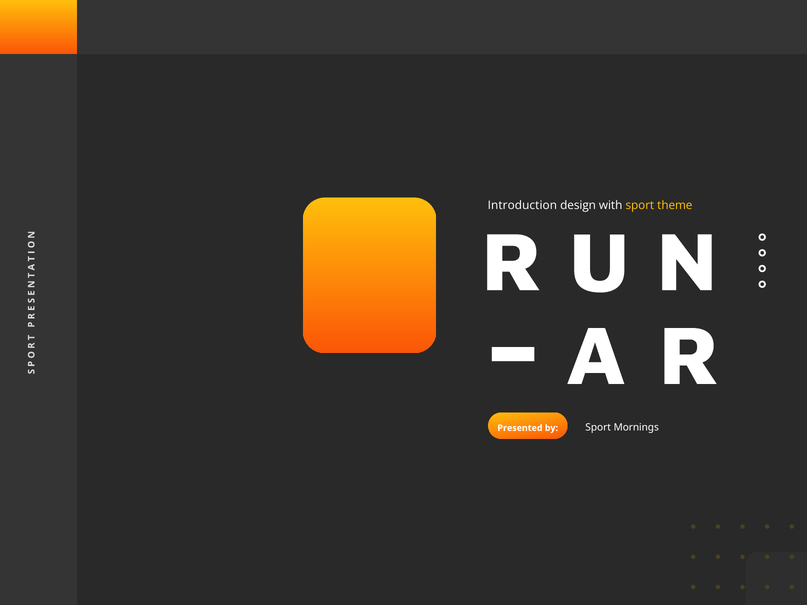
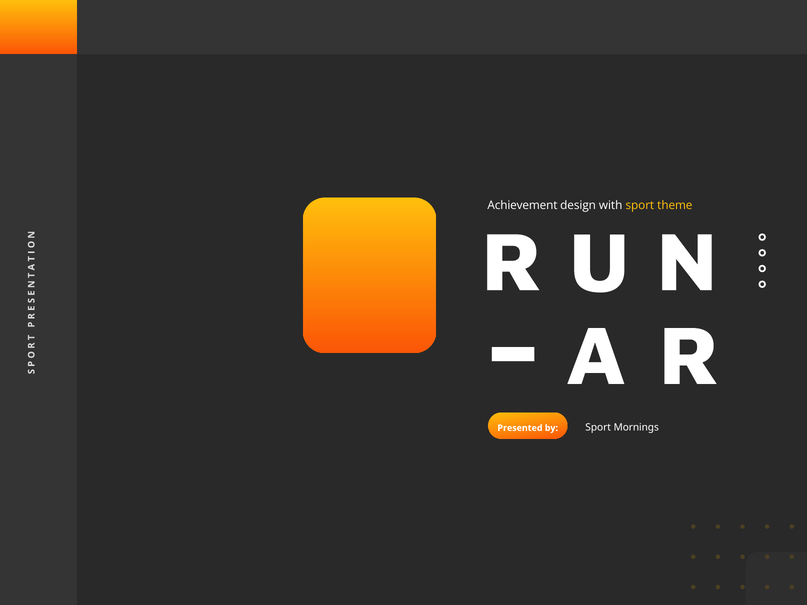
Introduction: Introduction -> Achievement (522, 205)
